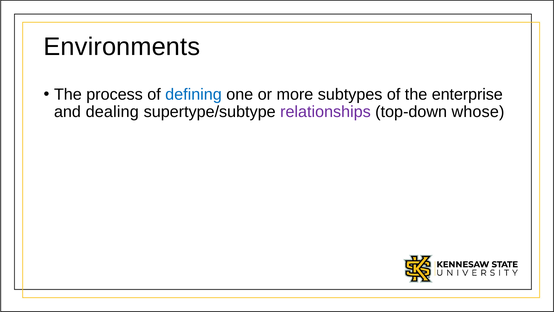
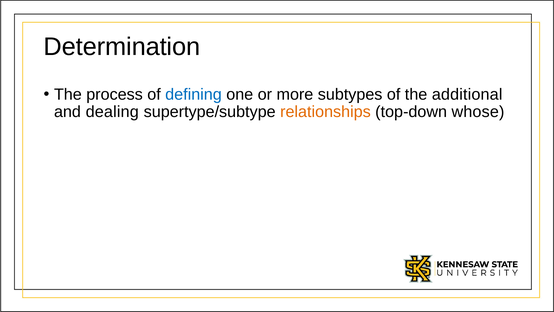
Environments: Environments -> Determination (122, 47)
enterprise: enterprise -> additional (467, 94)
relationships colour: purple -> orange (325, 112)
